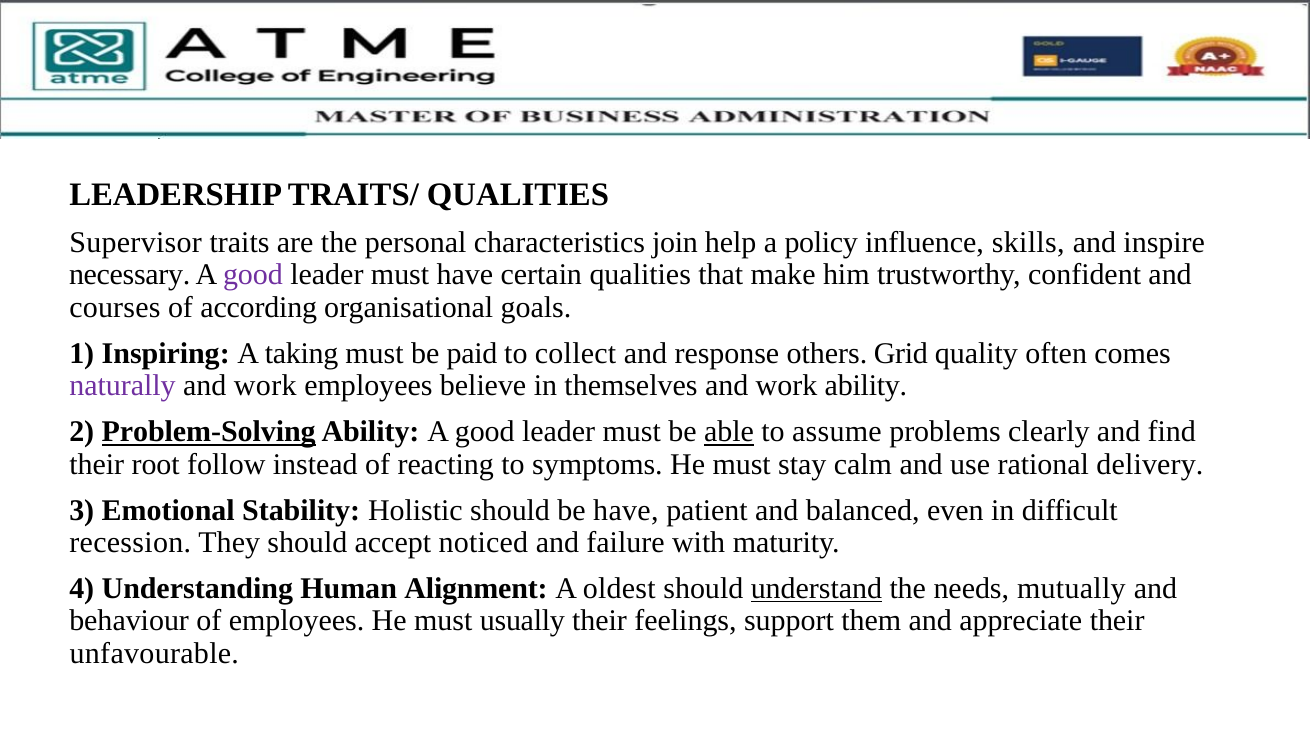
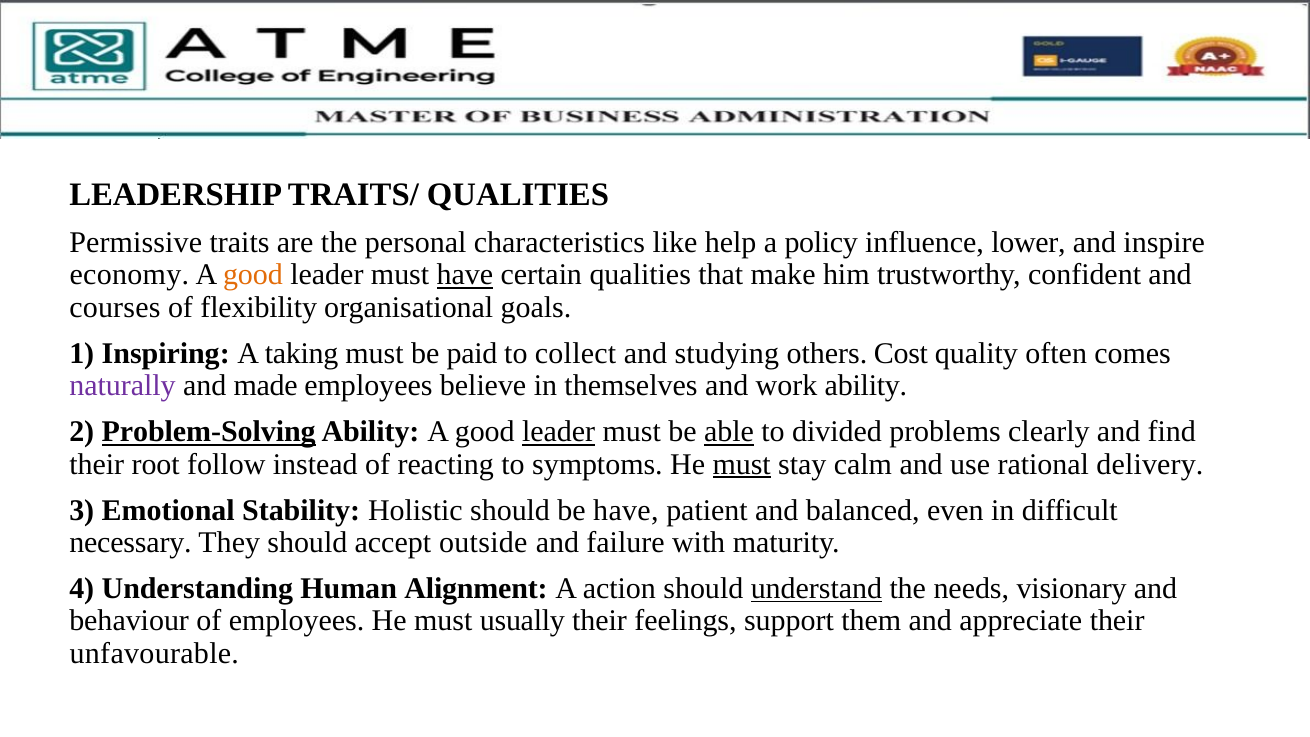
Supervisor: Supervisor -> Permissive (136, 242)
join: join -> like (675, 242)
skills: skills -> lower (1029, 242)
necessary: necessary -> economy (129, 275)
good colour: purple -> orange (253, 275)
have underline: none -> present (465, 275)
according: according -> flexibility (259, 307)
response: response -> studying (727, 353)
Grid: Grid -> Cost (901, 353)
work: work -> made (266, 386)
leader underline: none -> present (559, 432)
assume: assume -> divided (837, 432)
must underline: none -> present (742, 464)
recession: recession -> necessary (131, 542)
noticed: noticed -> outside (483, 542)
oldest: oldest -> action (619, 588)
mutually: mutually -> visionary (1072, 588)
